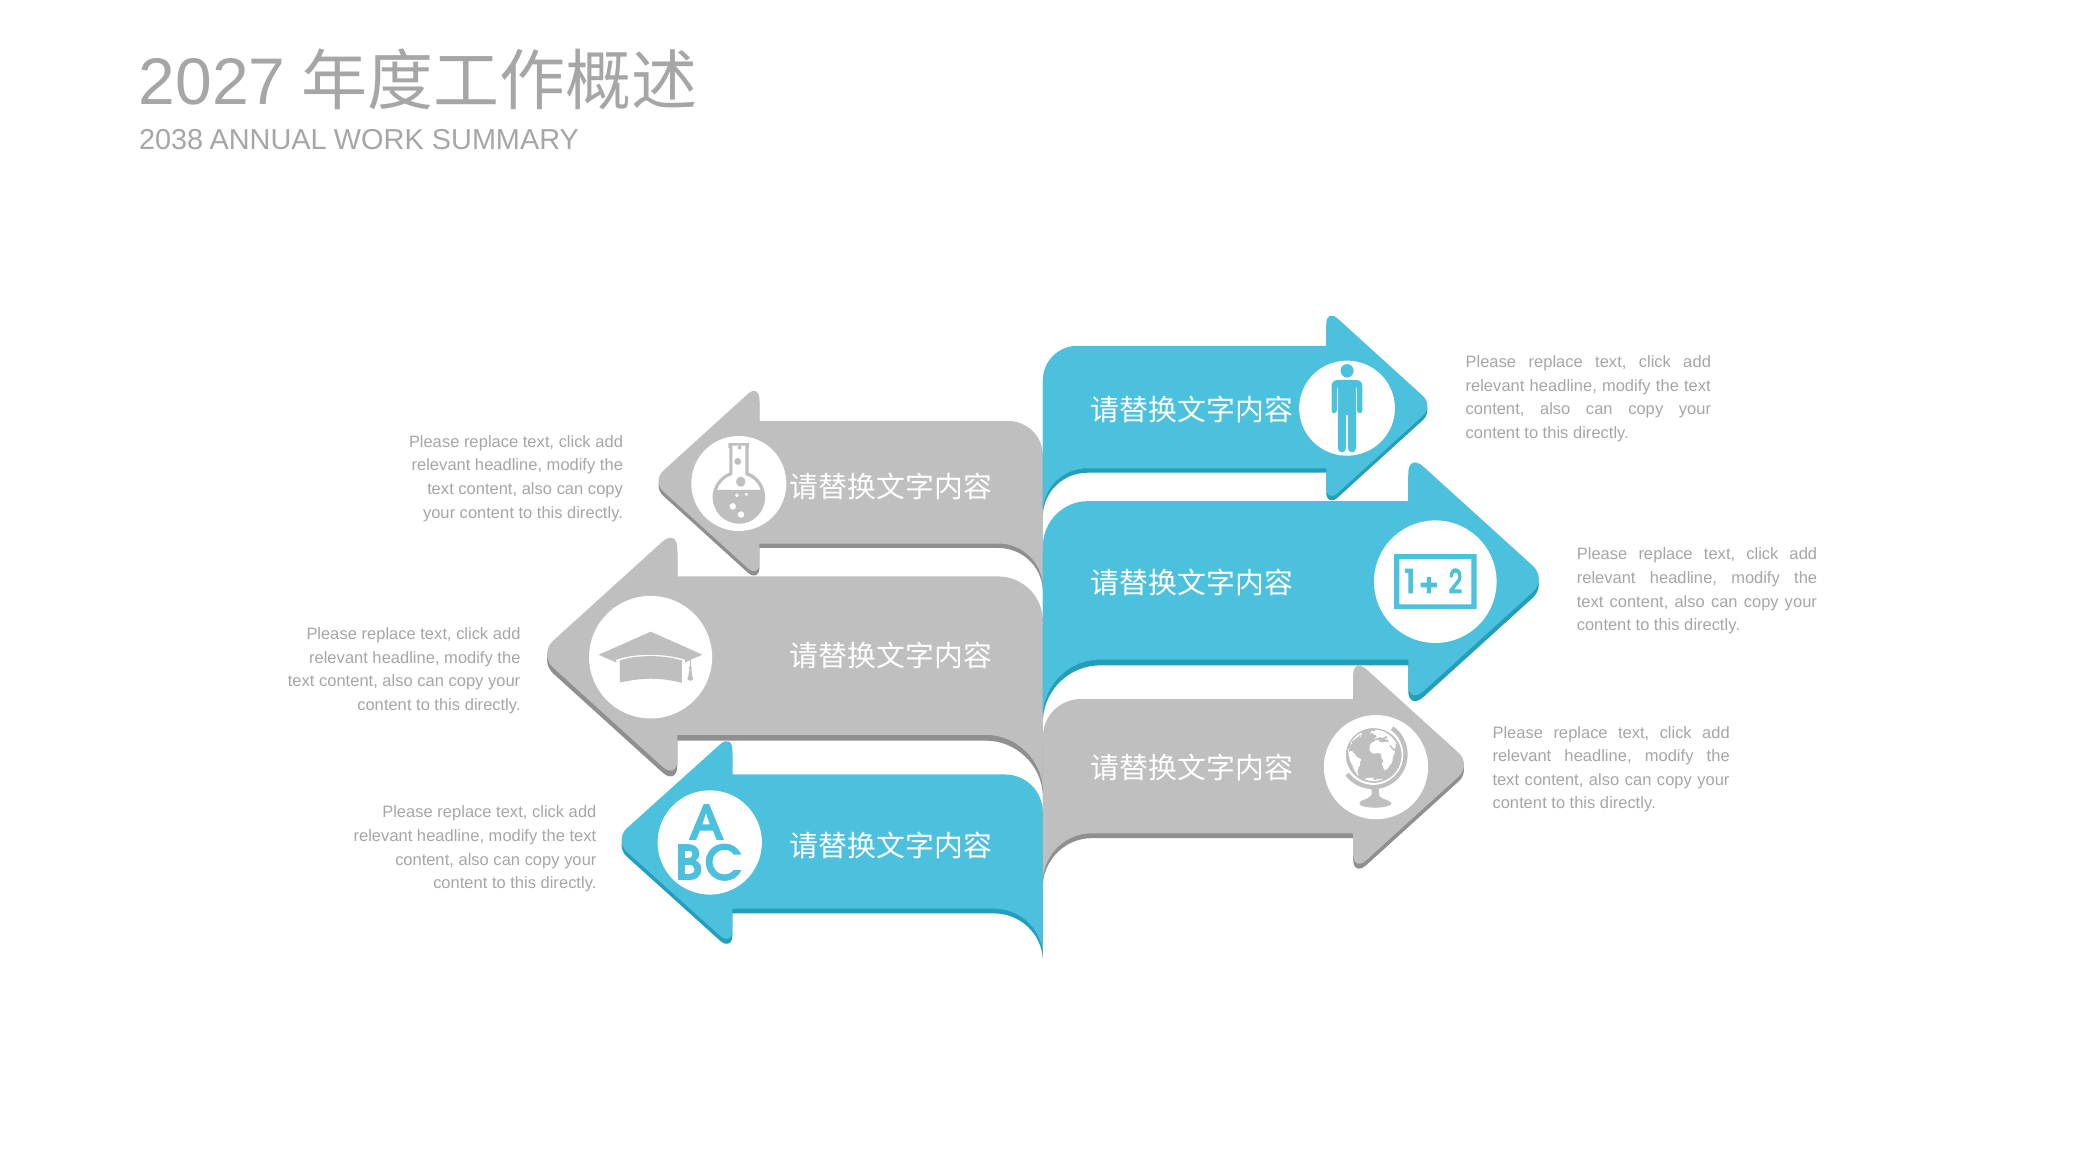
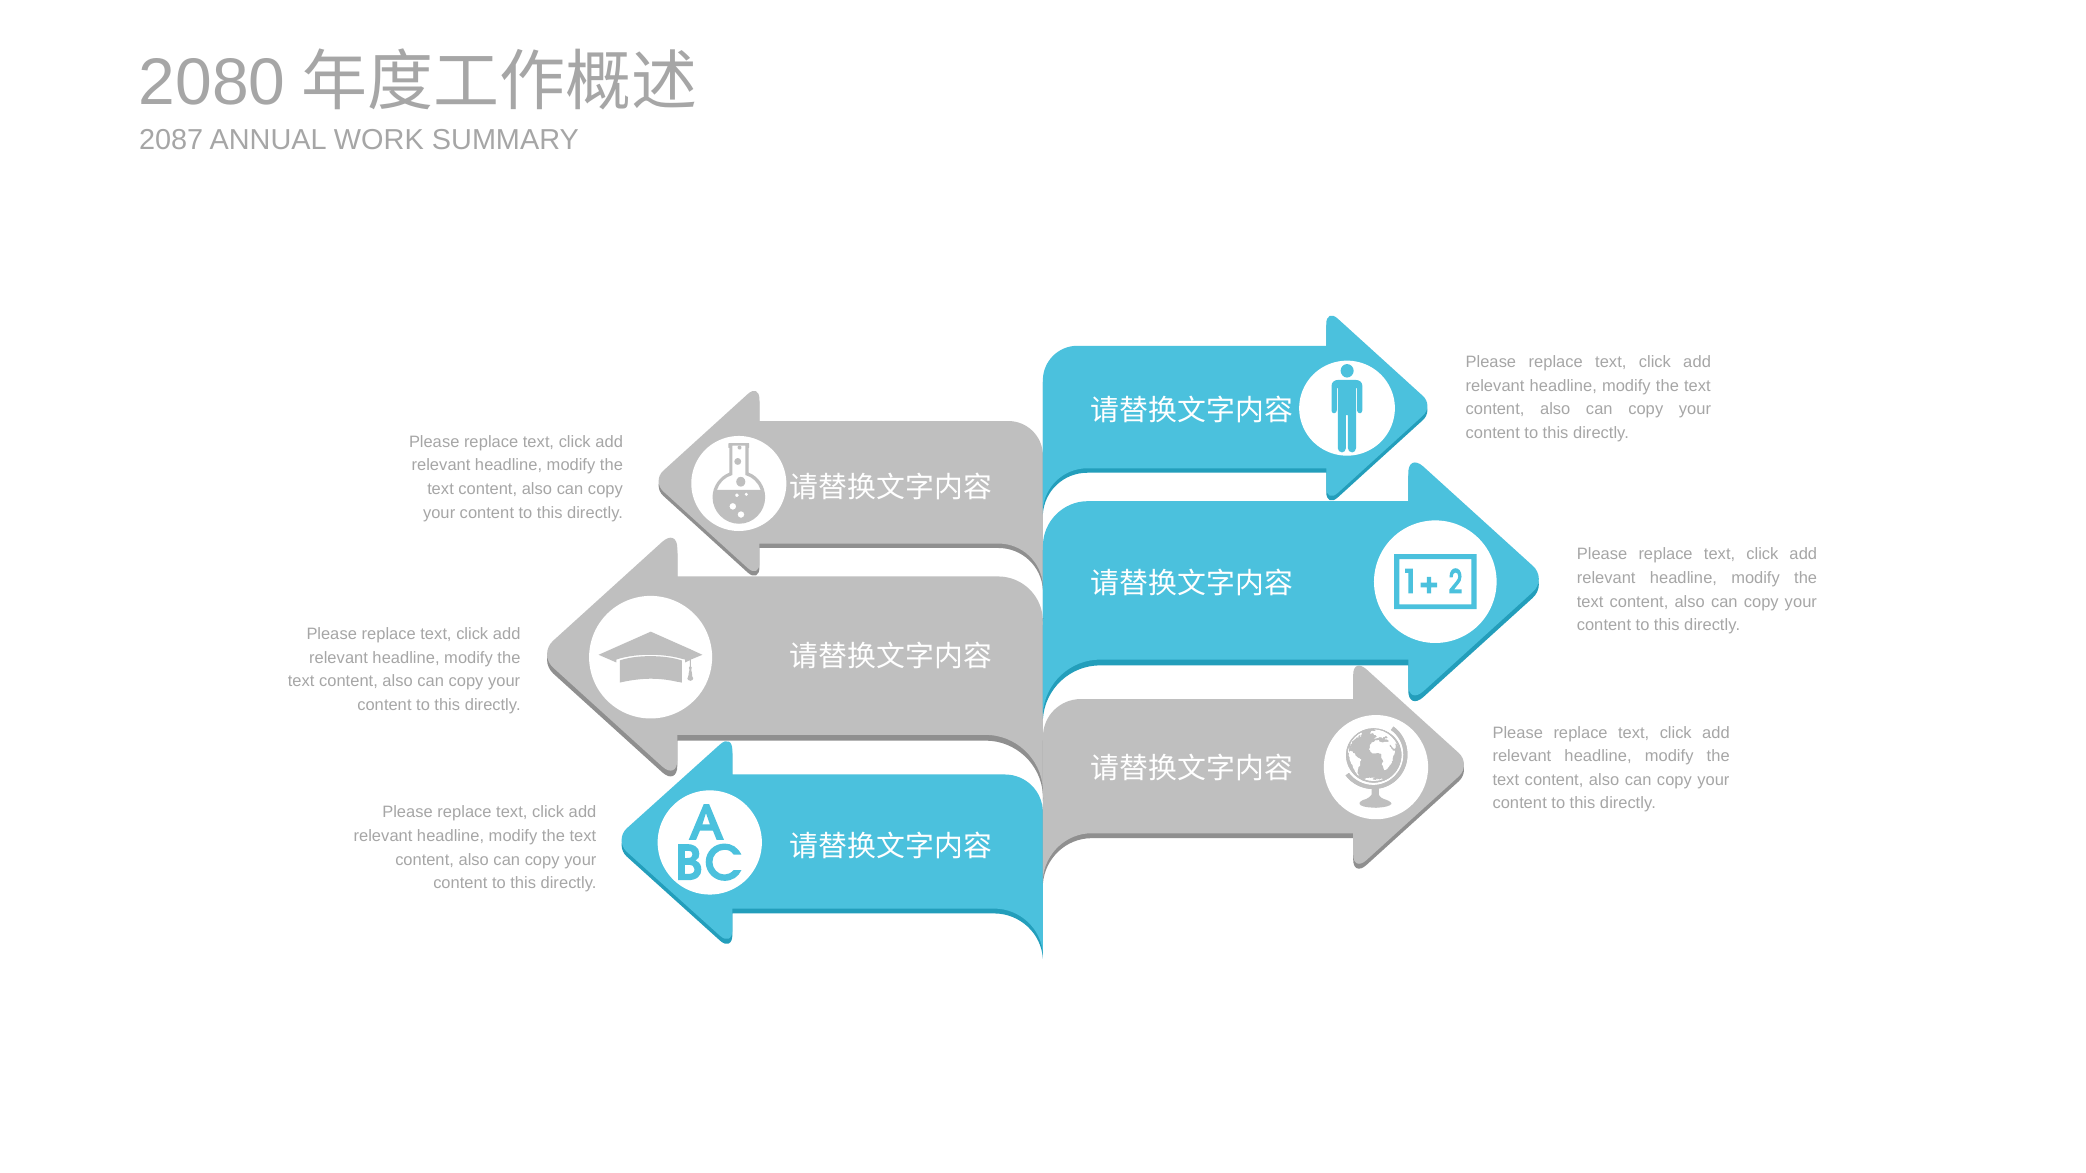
2027: 2027 -> 2080 (212, 82)
2038: 2038 -> 2087 (171, 140)
